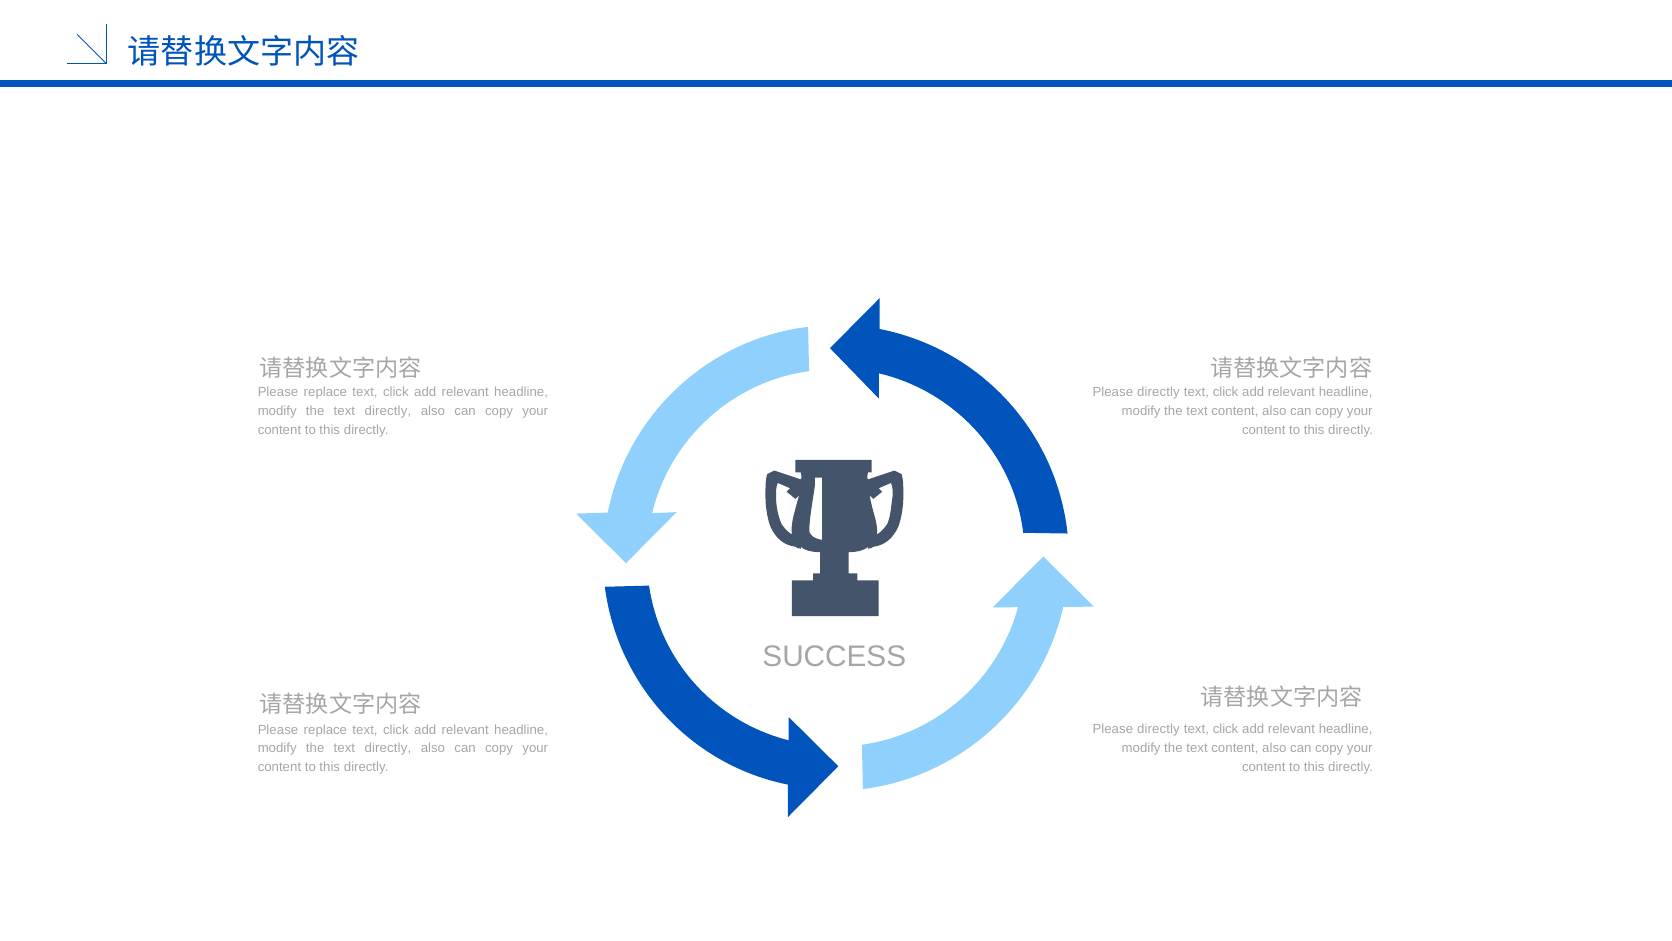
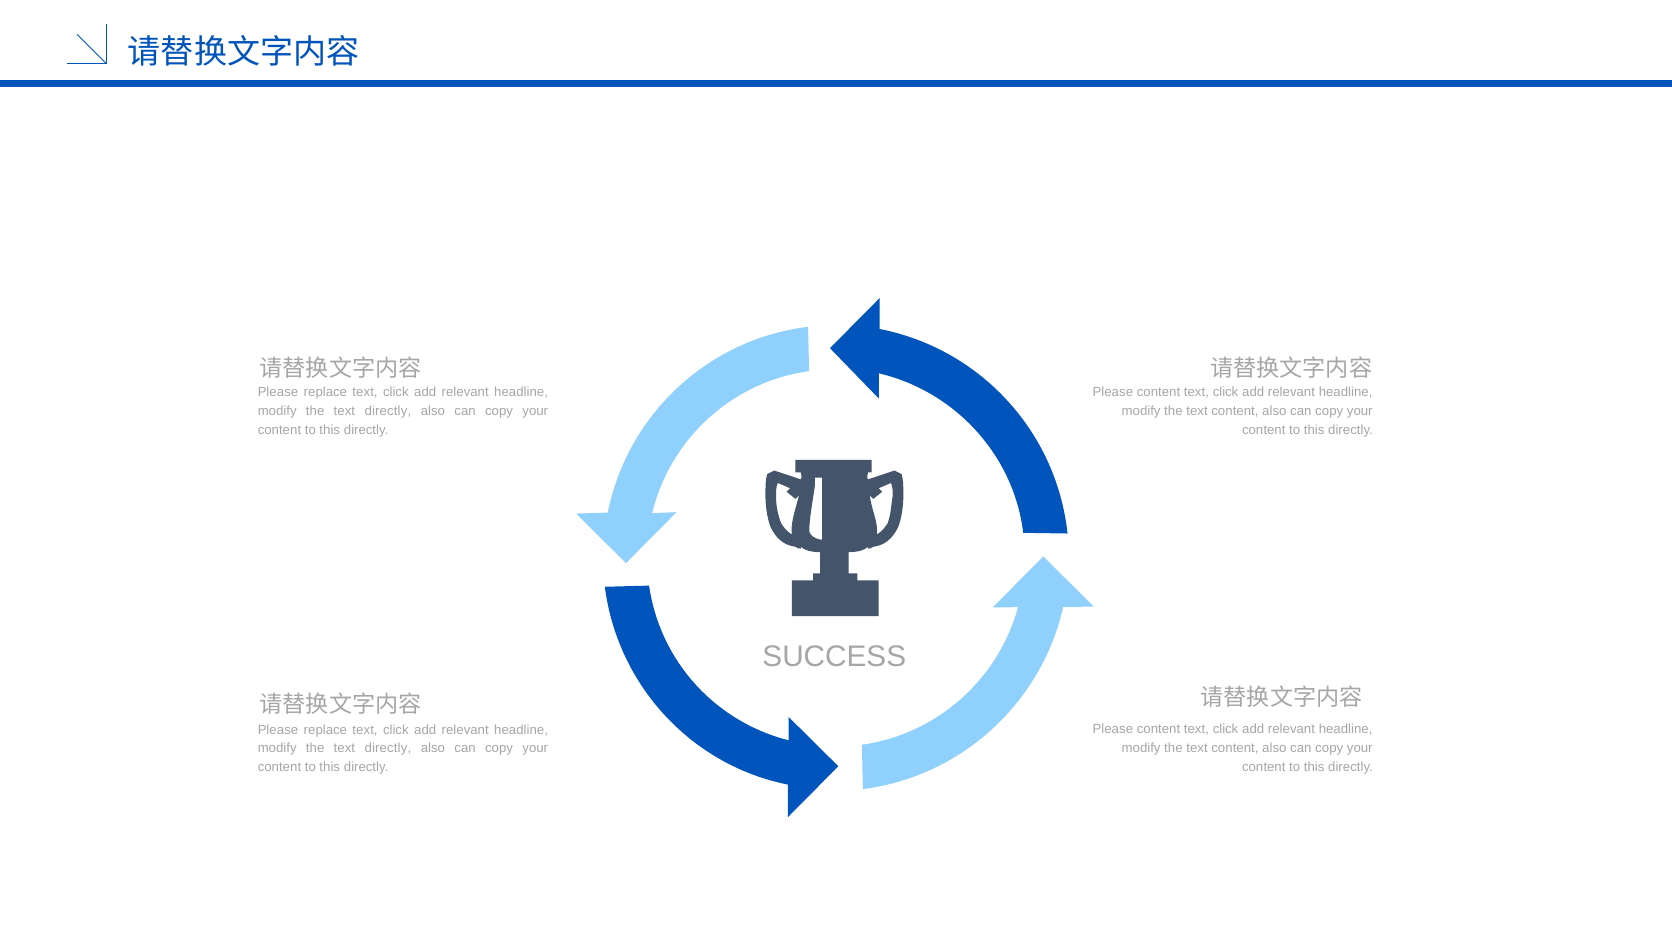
directly: directly -> content (1159, 392)
directly: directly -> content (1159, 728)
